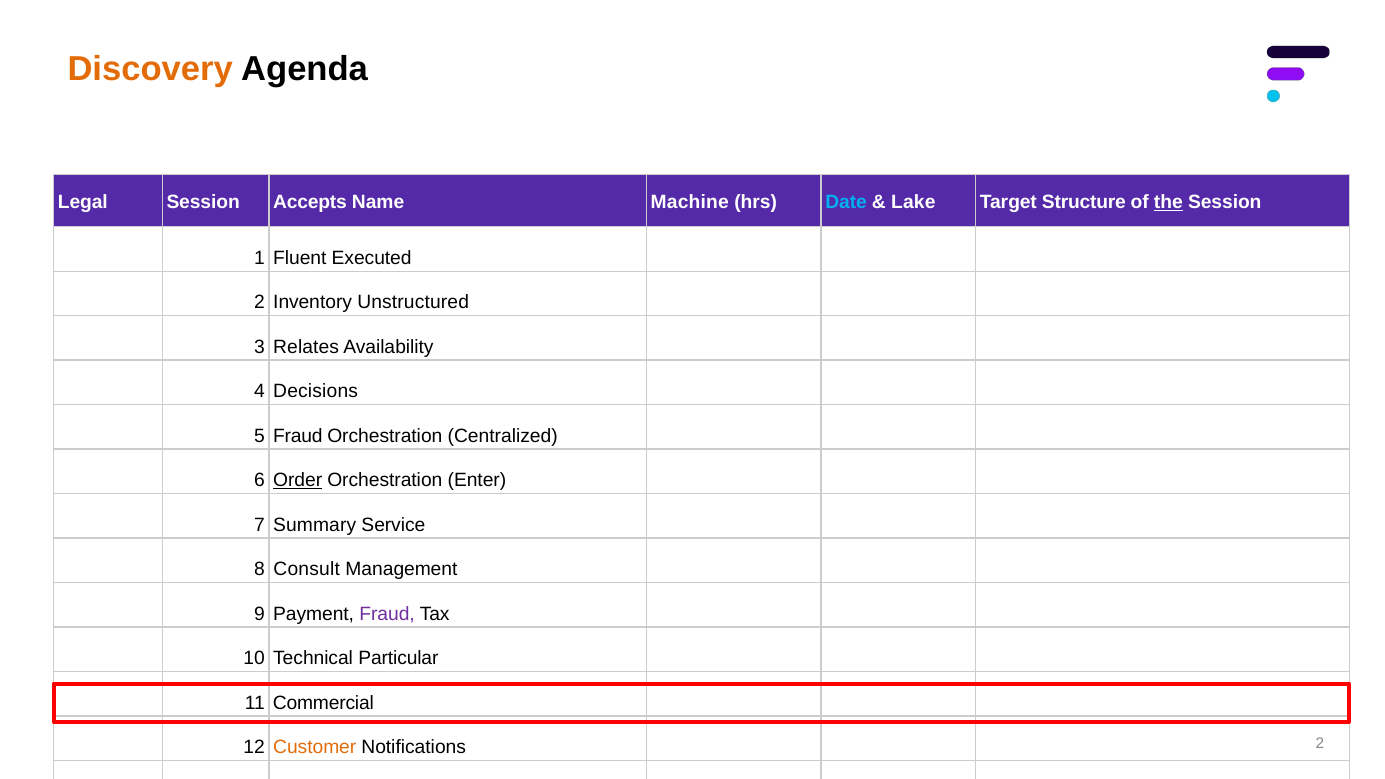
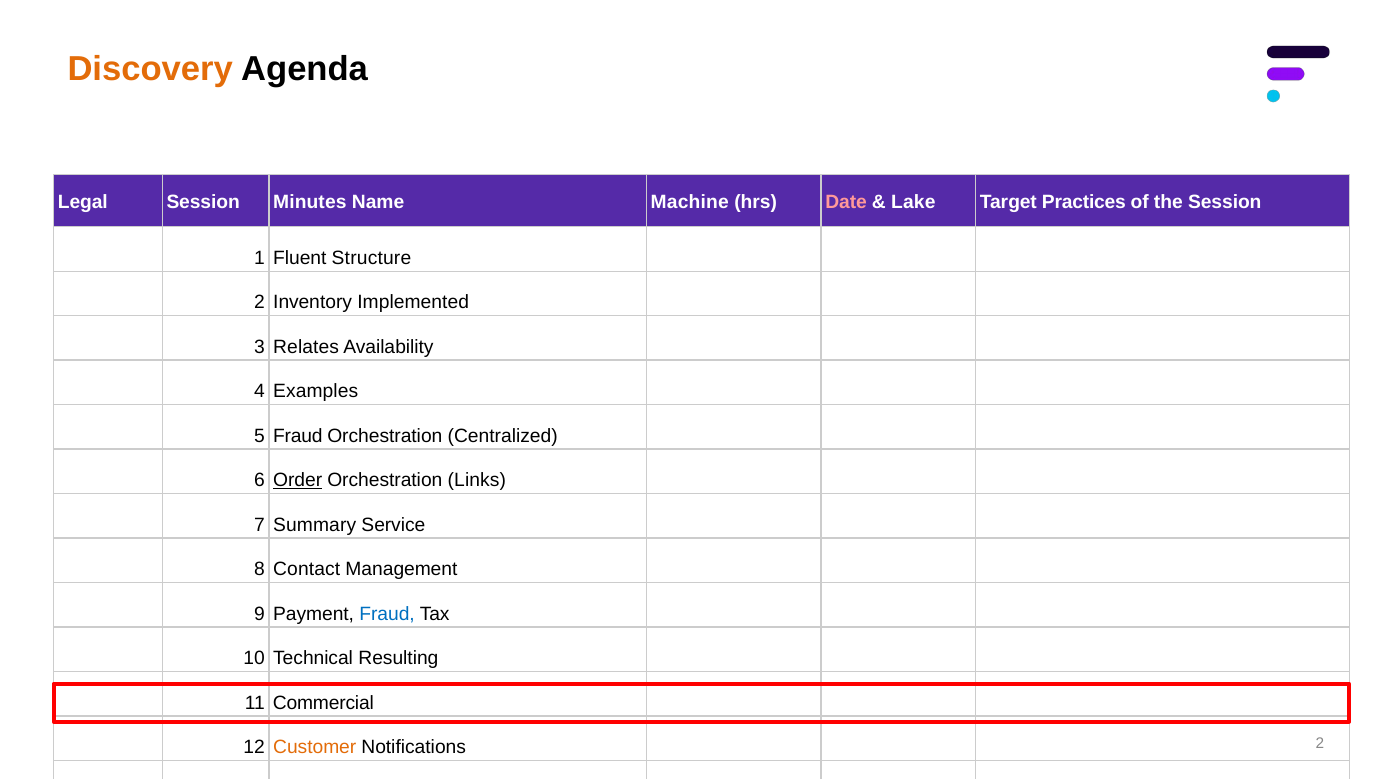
Accepts: Accepts -> Minutes (310, 203)
Date colour: light blue -> pink (846, 203)
Structure: Structure -> Practices (1084, 203)
the underline: present -> none (1168, 203)
Executed: Executed -> Structure (372, 258)
Unstructured: Unstructured -> Implemented (413, 302)
Decisions: Decisions -> Examples (316, 391)
Enter: Enter -> Links (477, 480)
Consult: Consult -> Contact (307, 569)
Fraud colour: purple -> blue (387, 614)
Particular: Particular -> Resulting (398, 658)
